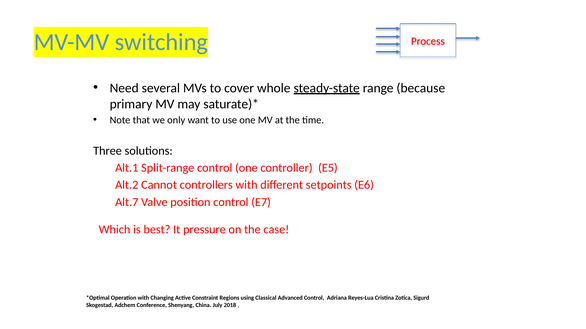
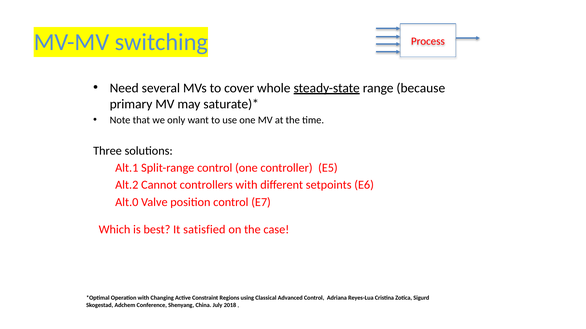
Alt.7: Alt.7 -> Alt.0 (127, 202)
pressure: pressure -> satisfied (204, 230)
